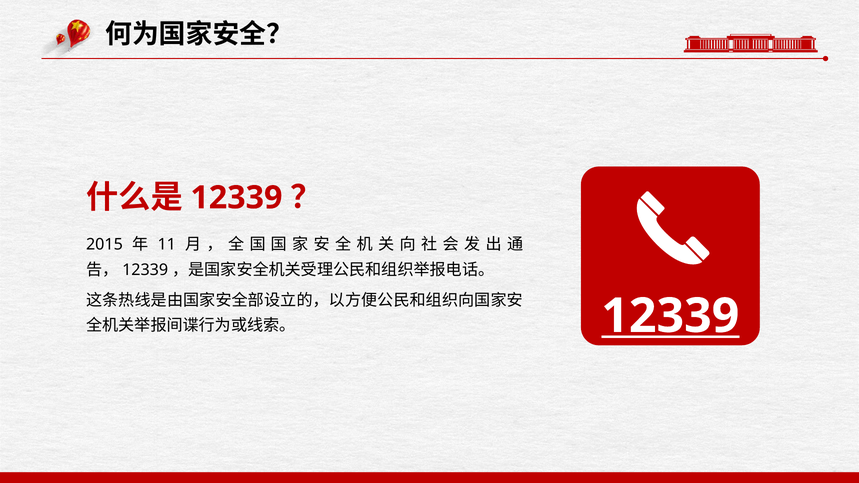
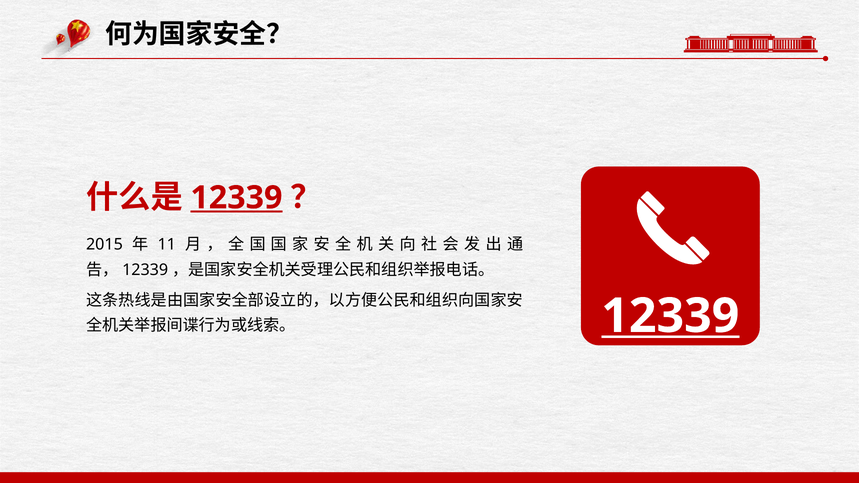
12339 underline: none -> present (236, 198)
